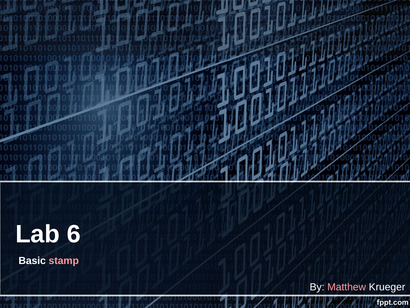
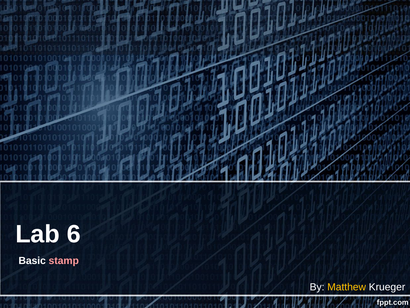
Matthew colour: pink -> yellow (347, 287)
